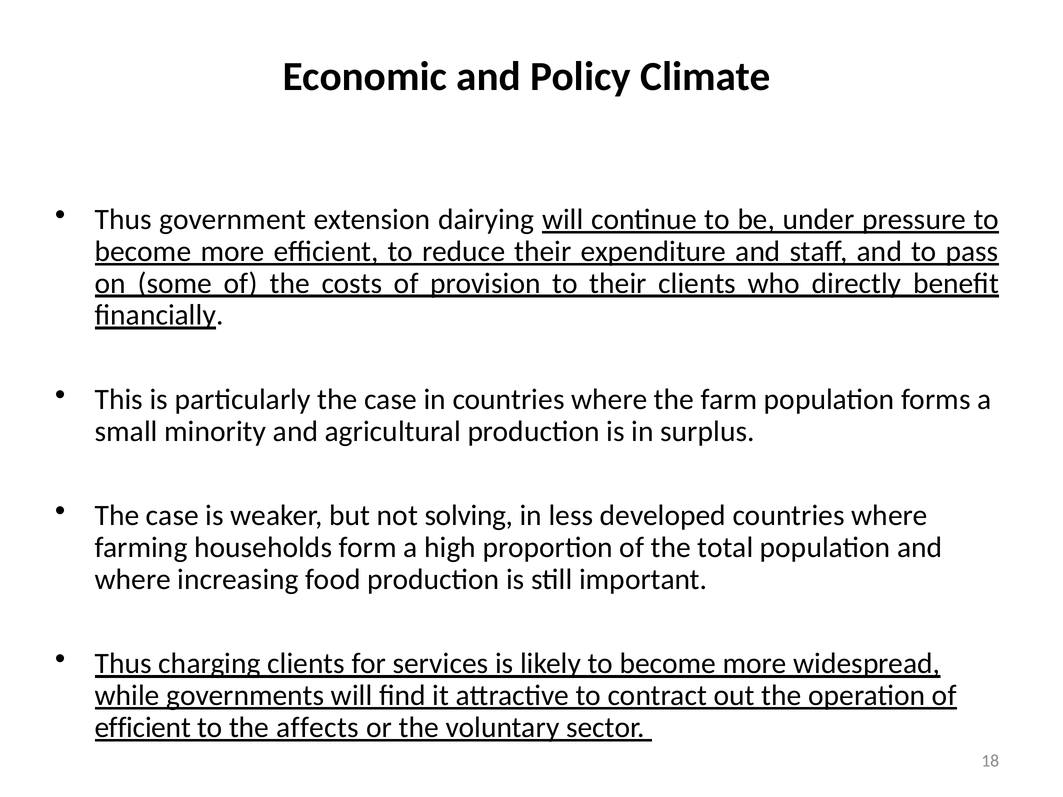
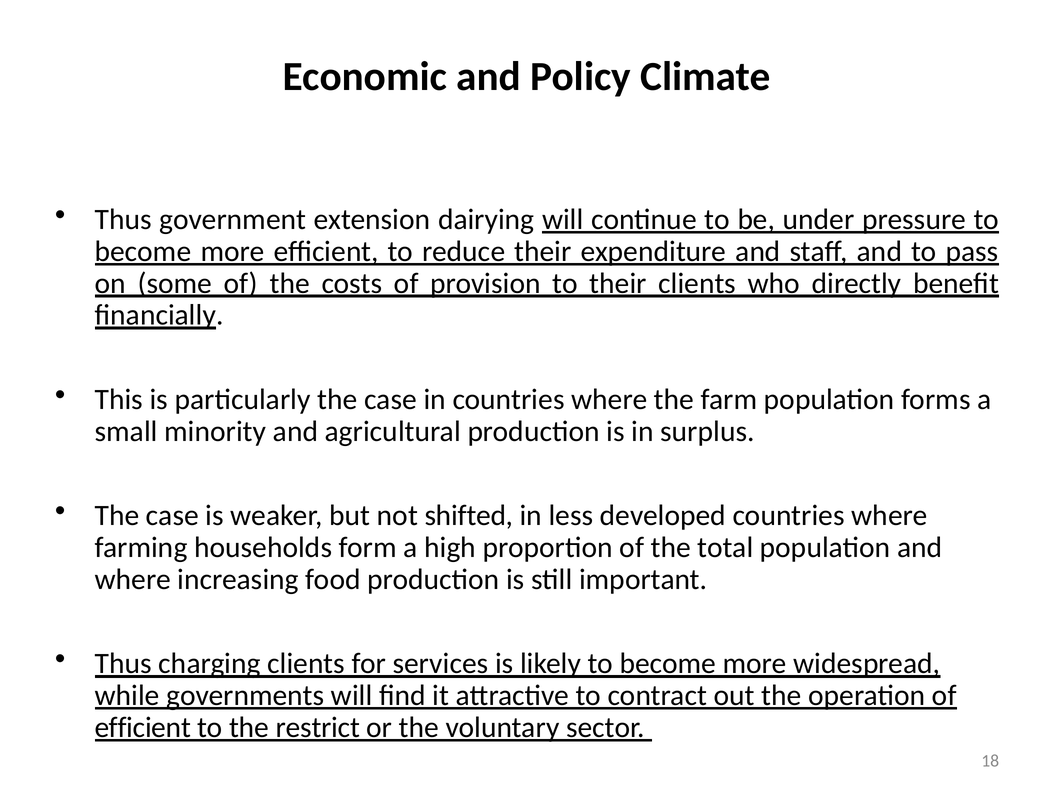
solving: solving -> shifted (469, 516)
affects: affects -> restrict (318, 728)
